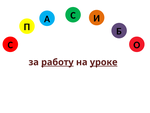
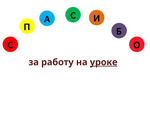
работу underline: present -> none (57, 62)
